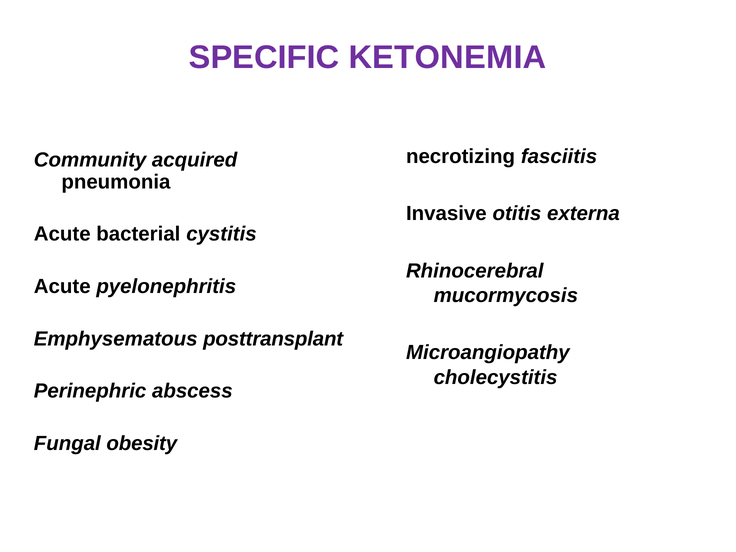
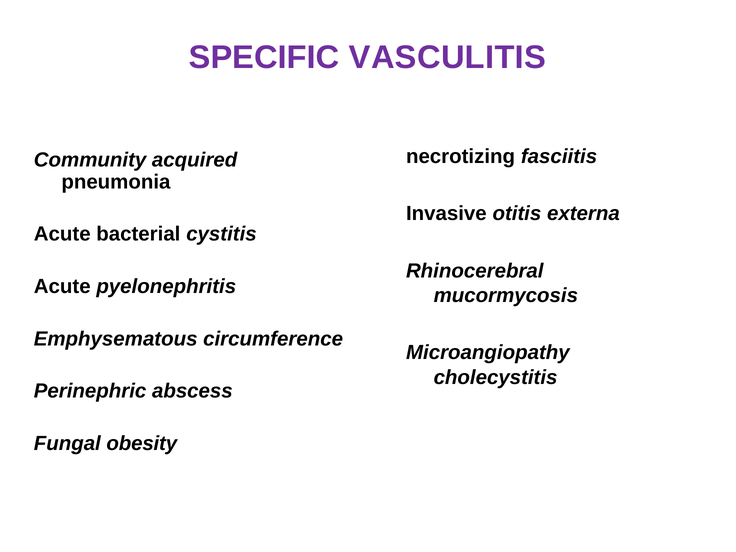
KETONEMIA: KETONEMIA -> VASCULITIS (448, 57)
posttransplant: posttransplant -> circumference (273, 339)
